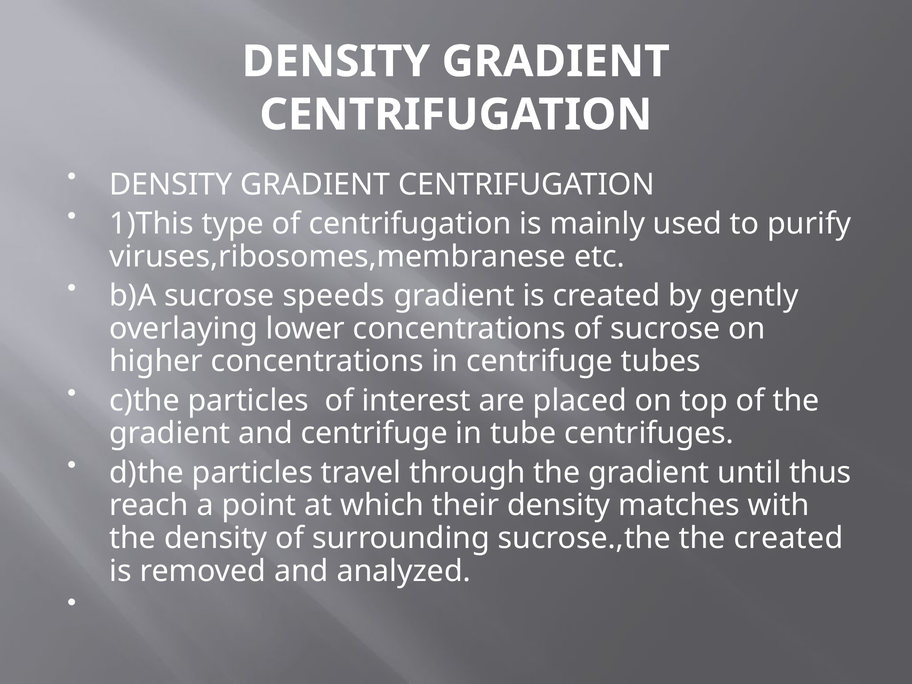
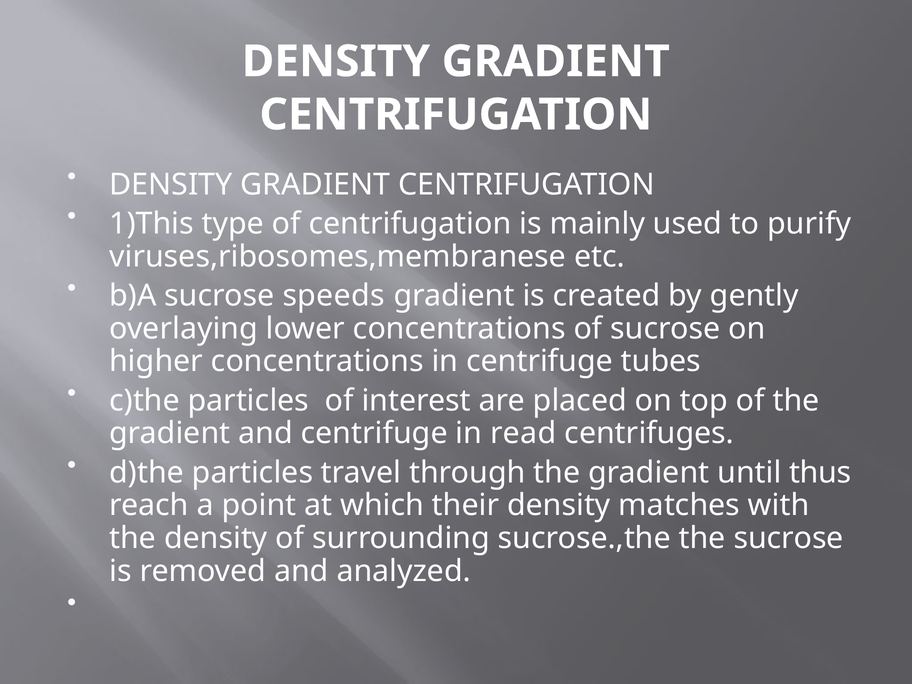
tube: tube -> read (523, 433)
the created: created -> sucrose (789, 538)
